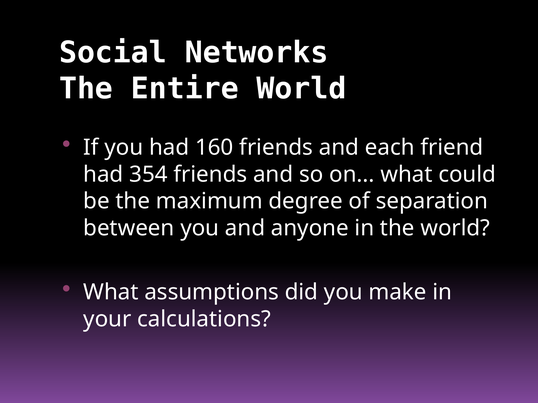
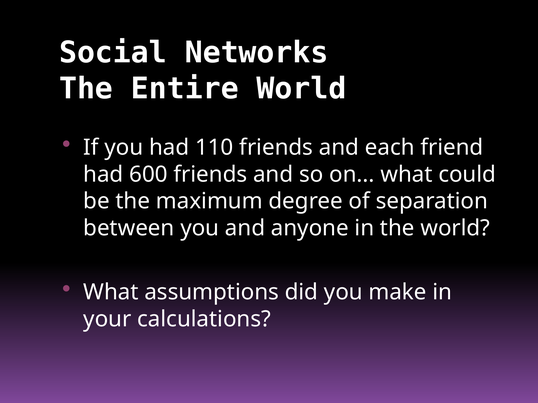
160: 160 -> 110 (214, 148)
354: 354 -> 600 (148, 175)
